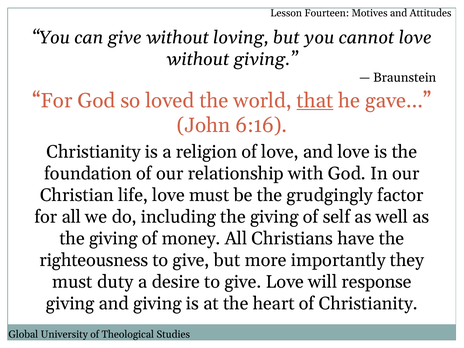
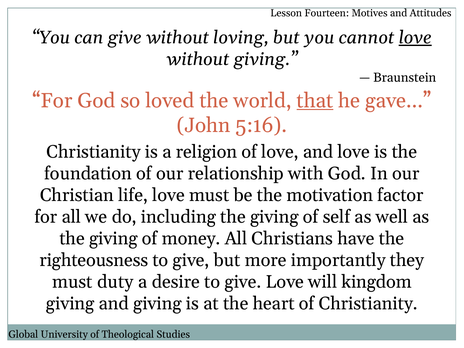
love underline: none -> present (415, 38)
6:16: 6:16 -> 5:16 (261, 125)
grudgingly: grudgingly -> motivation (330, 195)
response: response -> kingdom (377, 282)
